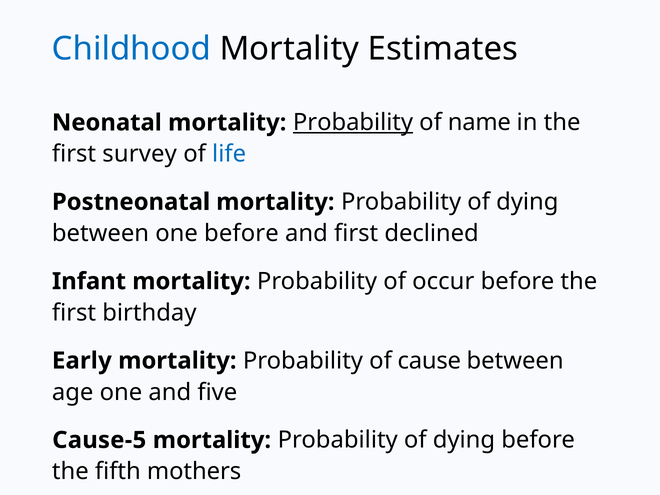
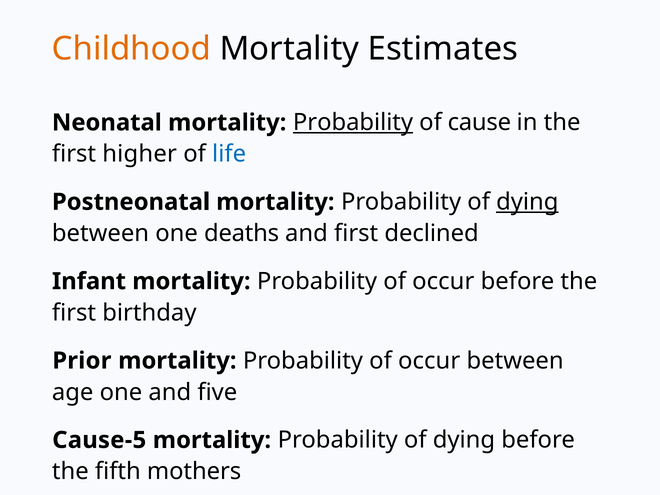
Childhood colour: blue -> orange (131, 49)
name: name -> cause (479, 123)
survey: survey -> higher (140, 154)
dying underline: none -> present (527, 202)
one before: before -> deaths (242, 233)
Early: Early -> Prior (82, 361)
cause: cause -> occur (429, 361)
